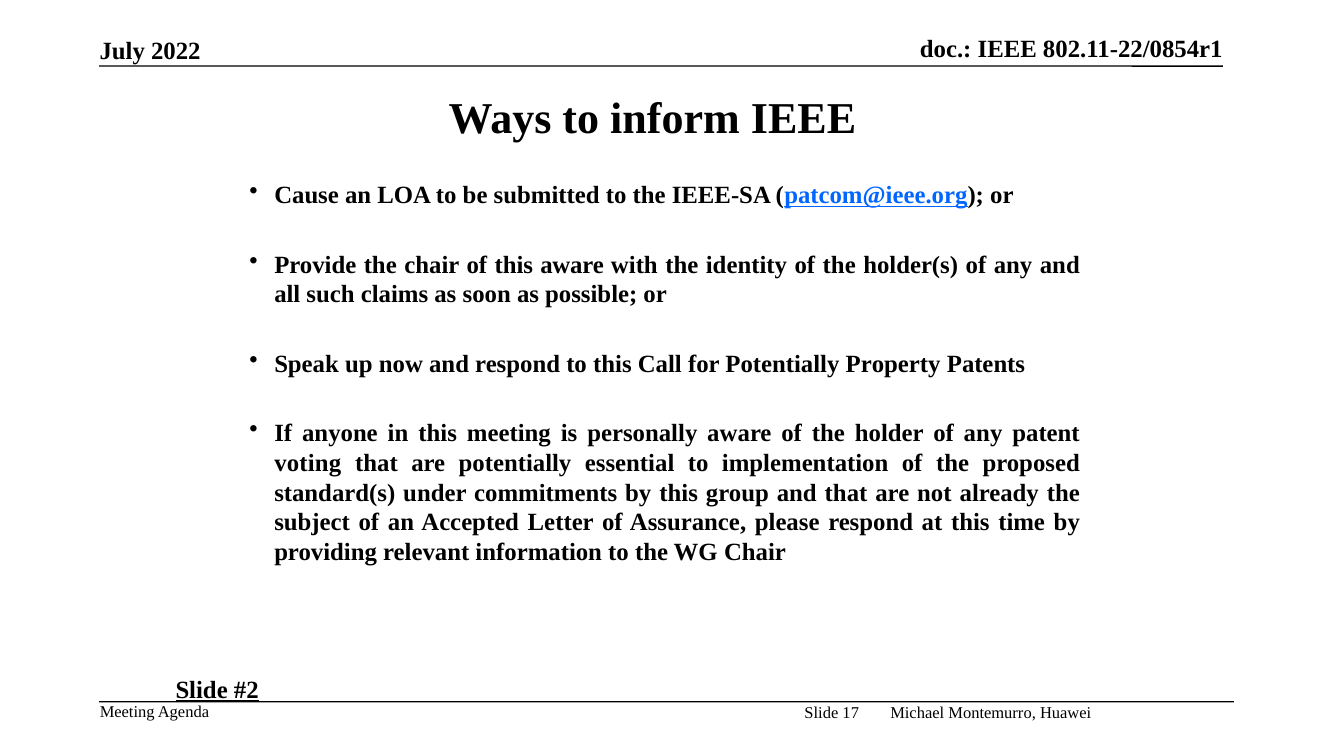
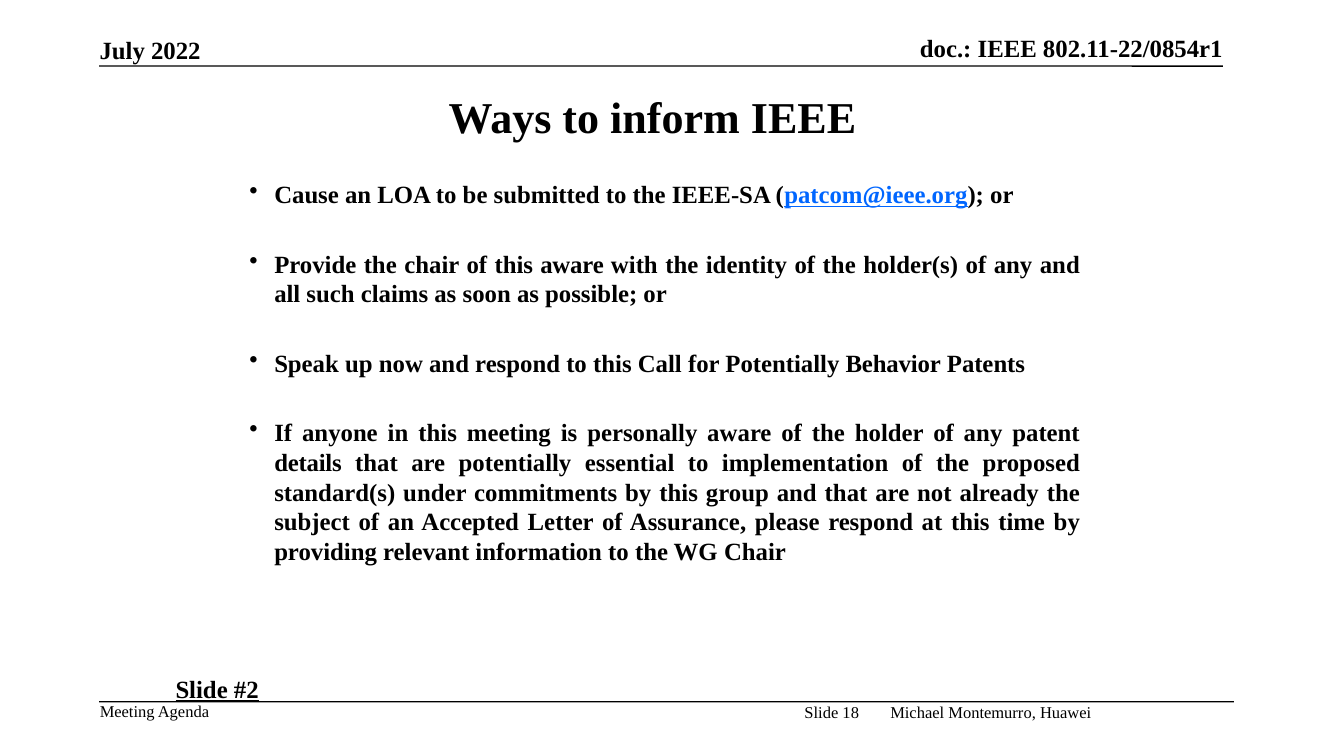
Property: Property -> Behavior (893, 364)
voting: voting -> details (308, 464)
17: 17 -> 18 (851, 713)
